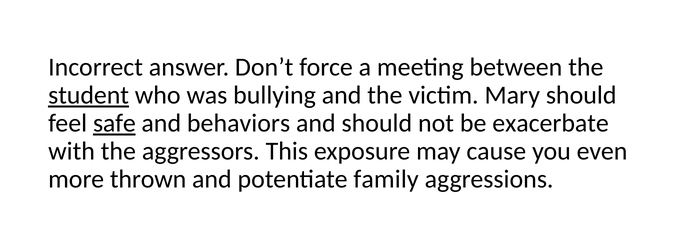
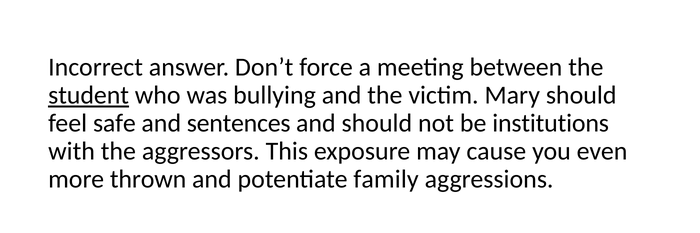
safe underline: present -> none (114, 124)
behaviors: behaviors -> sentences (239, 124)
exacerbate: exacerbate -> institutions (551, 124)
